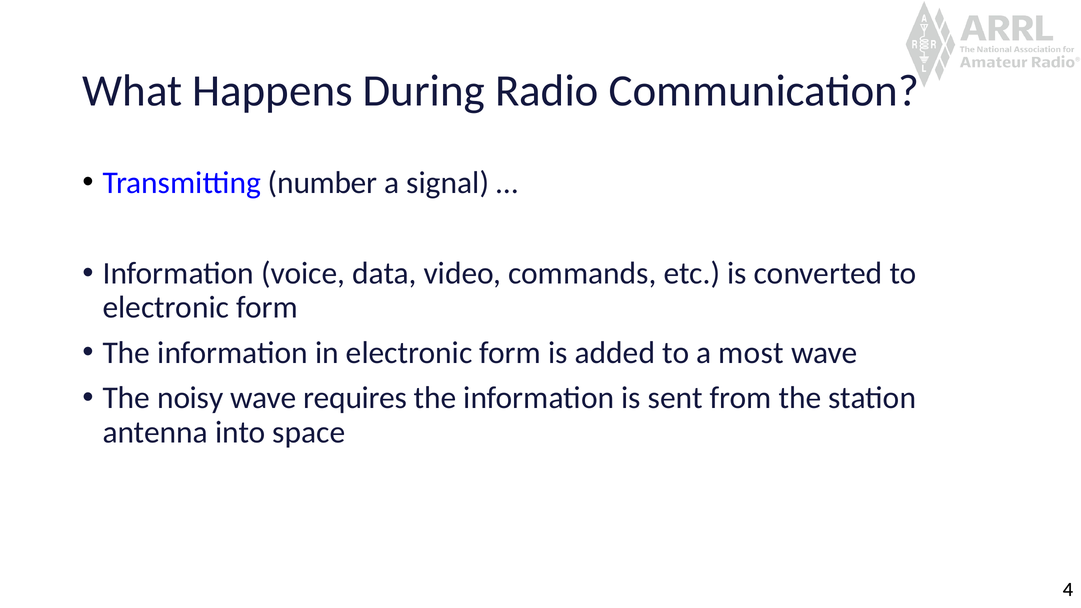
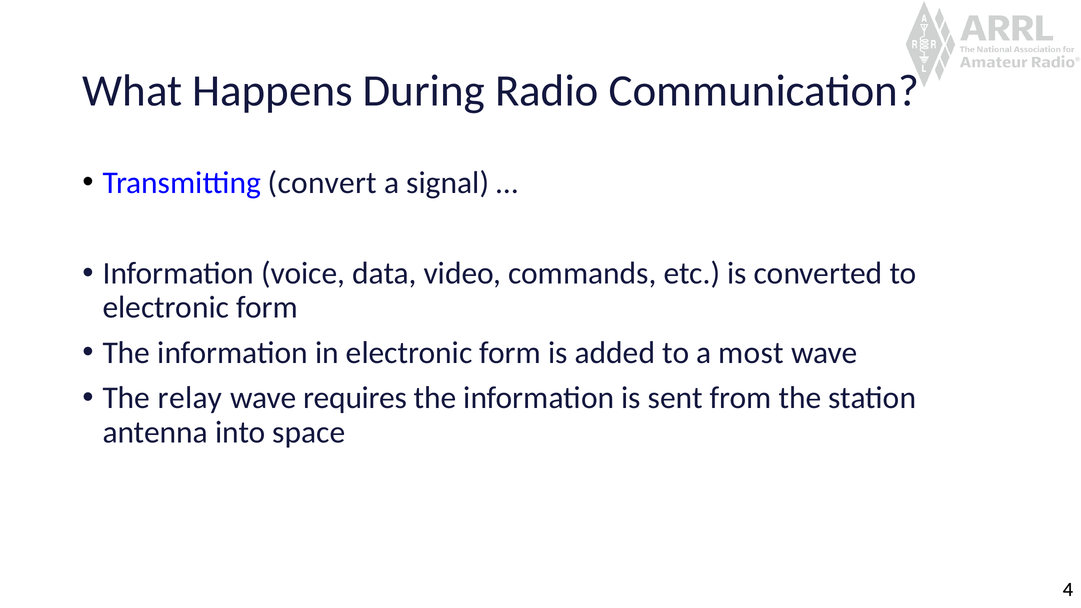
number: number -> convert (322, 183)
noisy: noisy -> relay (190, 398)
